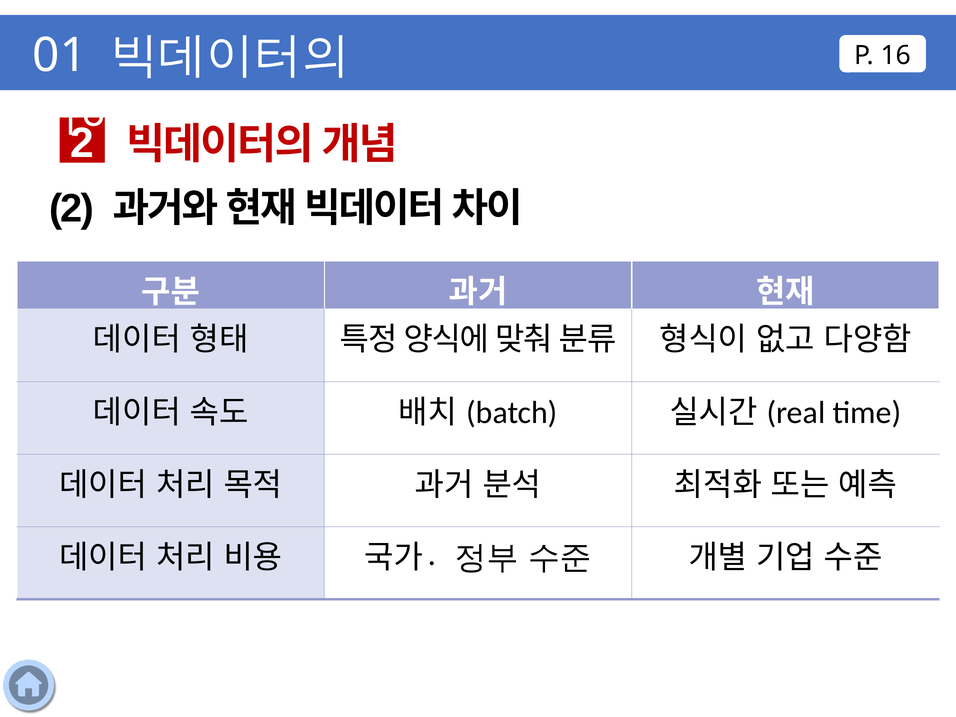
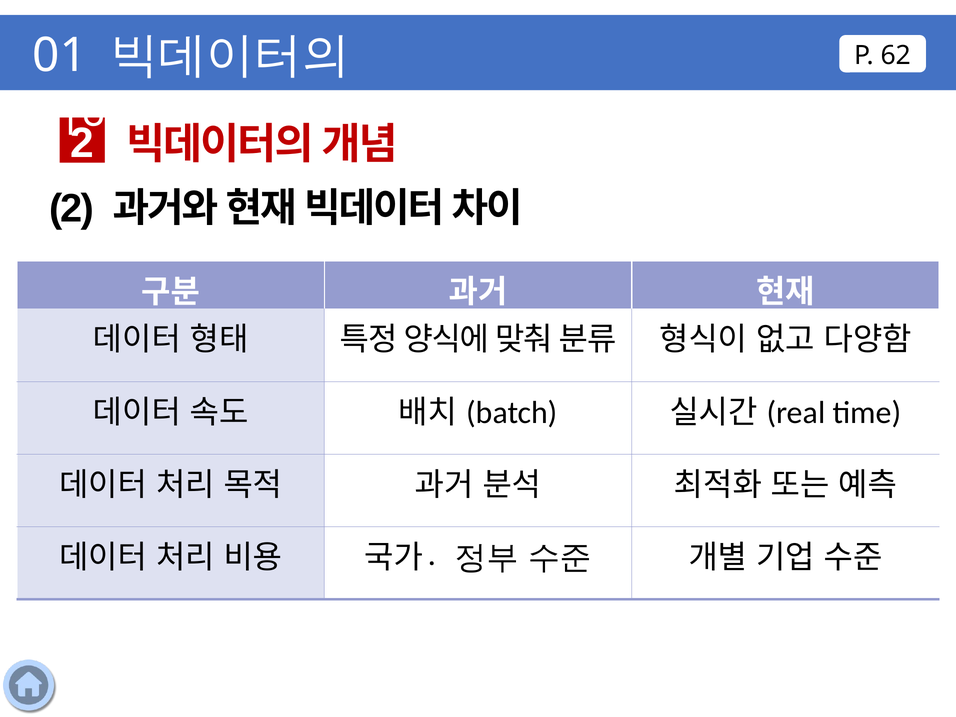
16: 16 -> 62 (896, 56)
